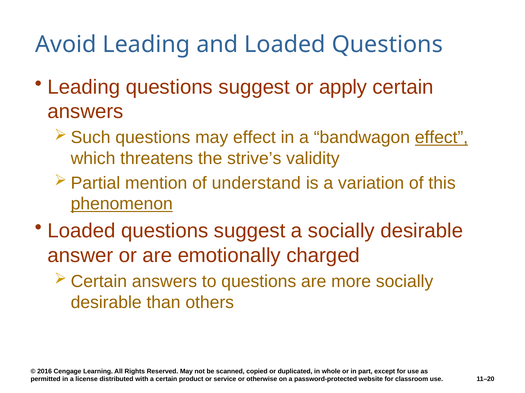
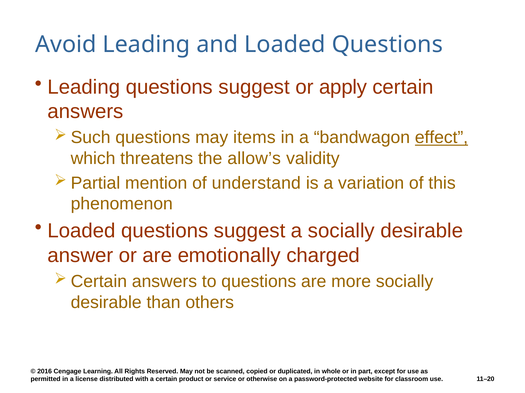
may effect: effect -> items (254, 138)
strive’s: strive’s -> allow’s (254, 159)
phenomenon underline: present -> none (122, 204)
